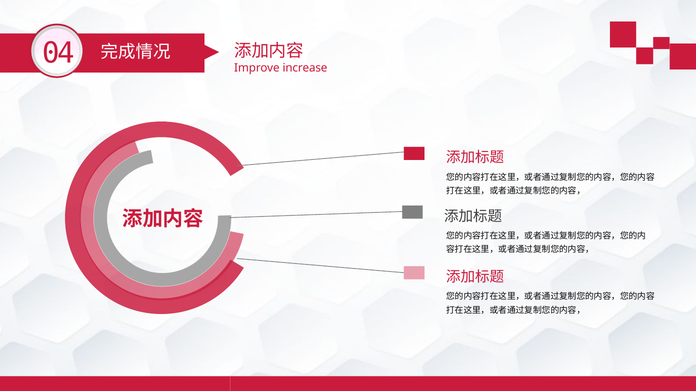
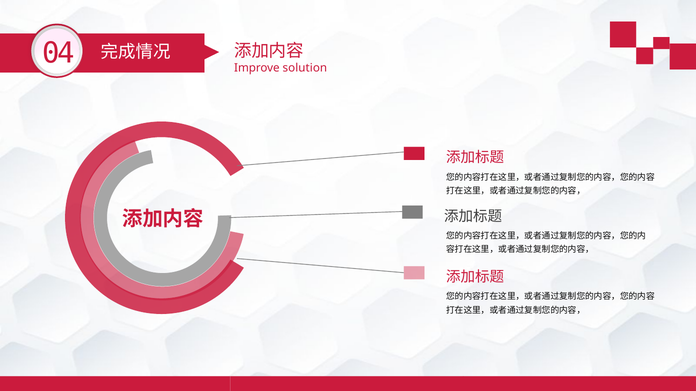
increase: increase -> solution (305, 68)
